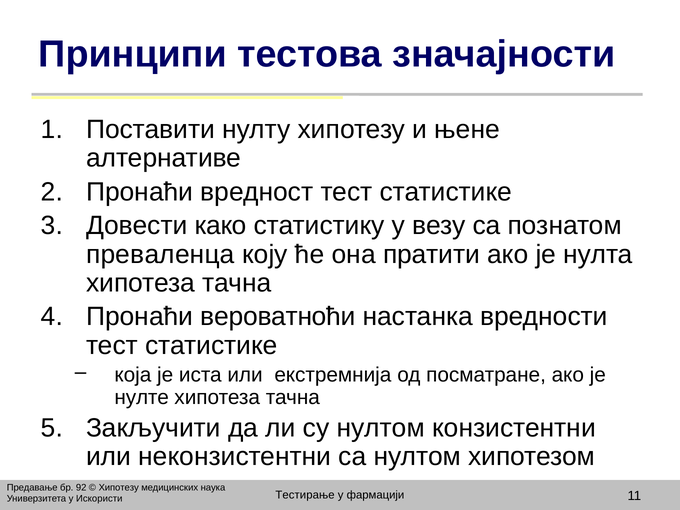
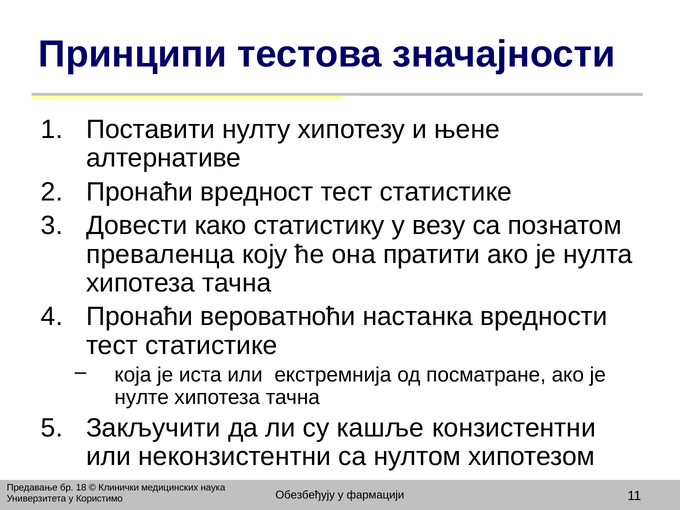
су нултом: нултом -> кашље (381, 428)
92: 92 -> 18 (81, 487)
Хипотезу: Хипотезу -> Клинички (119, 487)
Тестирање: Тестирање -> Обезбеђују (305, 495)
Искористи: Искористи -> Користимо (99, 499)
